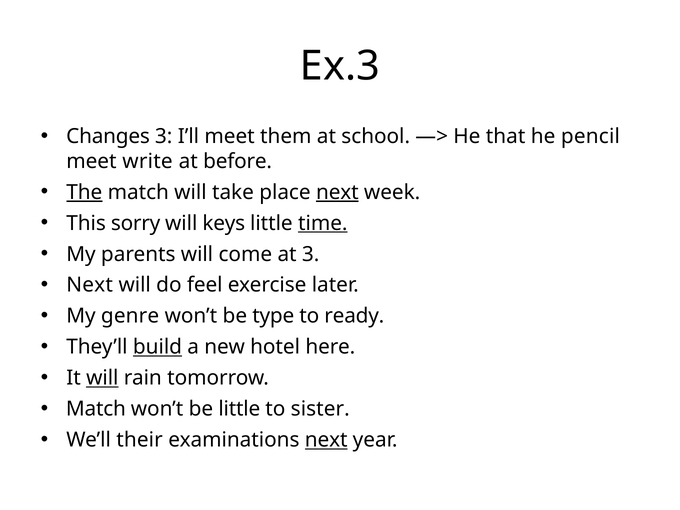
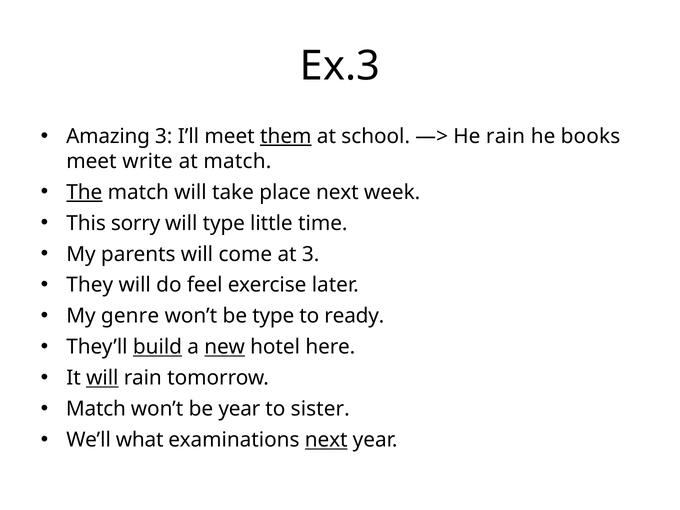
Changes: Changes -> Amazing (108, 136)
them underline: none -> present (286, 136)
He that: that -> rain (506, 136)
pencil: pencil -> books (590, 136)
at before: before -> match (237, 161)
next underline: present -> none (337, 192)
will keys: keys -> type (224, 223)
time underline: present -> none (323, 223)
Next: Next -> They (90, 285)
new underline: none -> present (225, 347)
be little: little -> year (239, 409)
their: their -> what (140, 440)
